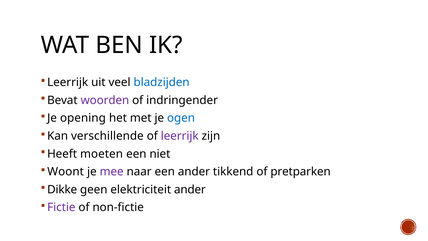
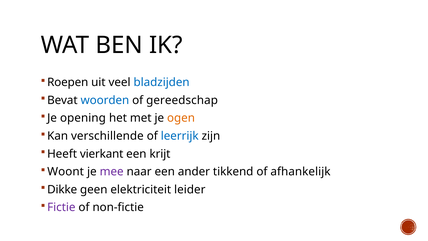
Leerrijk: Leerrijk -> Roepen (68, 82)
woorden colour: purple -> blue (105, 100)
indringender: indringender -> gereedschap (182, 100)
ogen colour: blue -> orange (181, 118)
leerrijk colour: purple -> blue (180, 136)
moeten: moeten -> vierkant (102, 154)
niet: niet -> krijt (160, 154)
pretparken: pretparken -> afhankelijk (300, 172)
elektriciteit ander: ander -> leider (190, 189)
